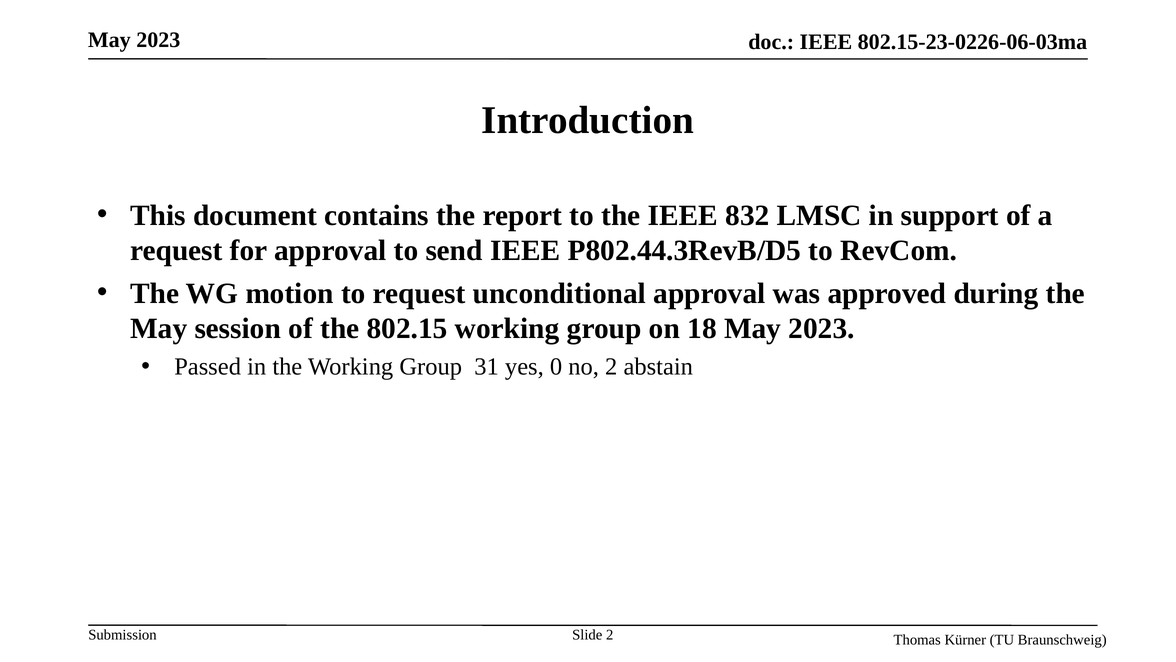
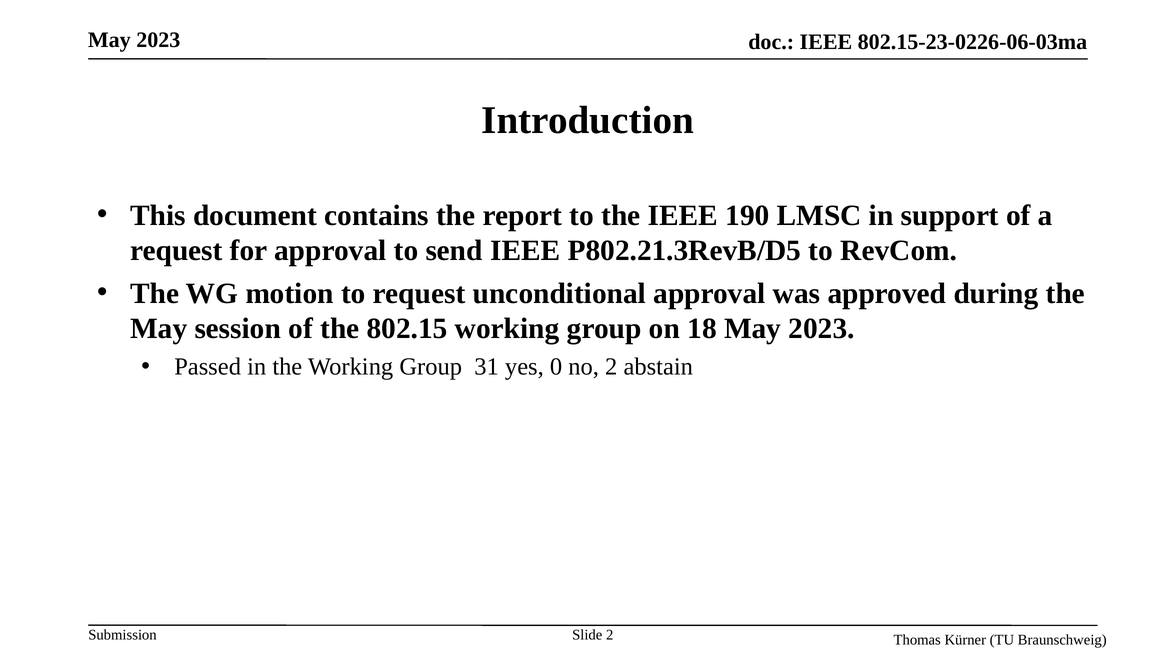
832: 832 -> 190 (747, 215)
P802.44.3RevB/D5: P802.44.3RevB/D5 -> P802.21.3RevB/D5 (684, 251)
